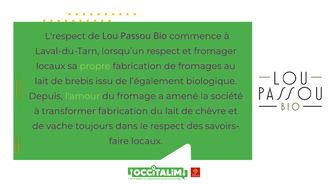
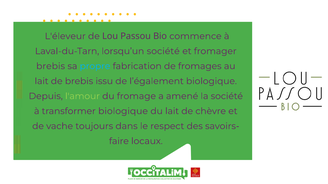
L'respect: L'respect -> L'éleveur (65, 36)
lorsqu’un respect: respect -> société (163, 51)
locaux: locaux -> brebis (51, 66)
propre colour: light green -> light blue (95, 66)
transformer fabrication: fabrication -> biologique (123, 111)
